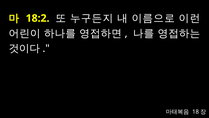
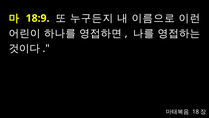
18:2: 18:2 -> 18:9 (38, 18)
